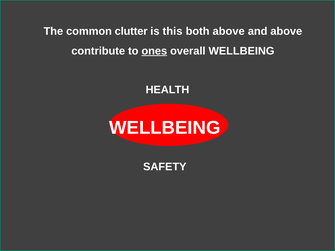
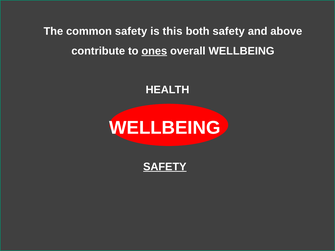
common clutter: clutter -> safety (131, 31)
both above: above -> safety (229, 31)
SAFETY underline: none -> present (165, 167)
